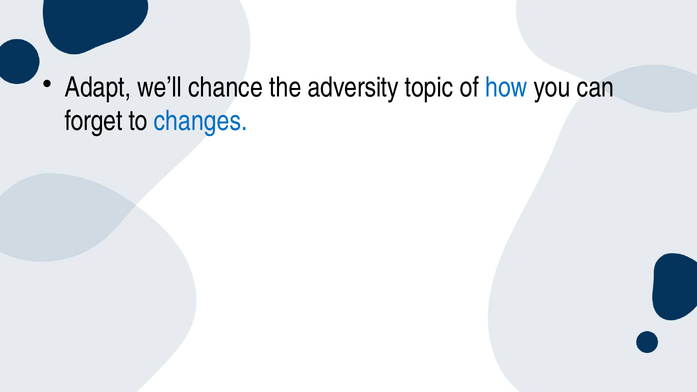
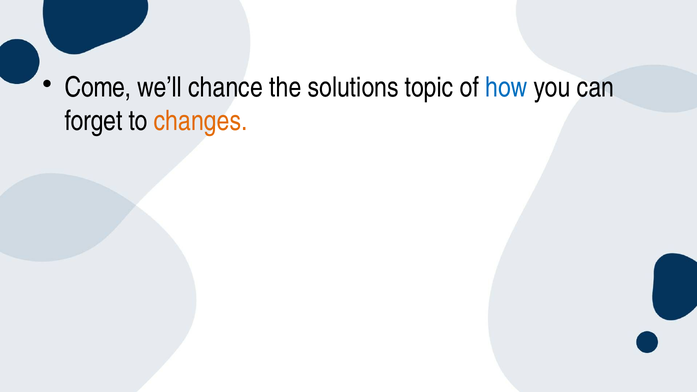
Adapt: Adapt -> Come (98, 87)
adversity: adversity -> solutions (353, 87)
changes colour: blue -> orange (201, 121)
